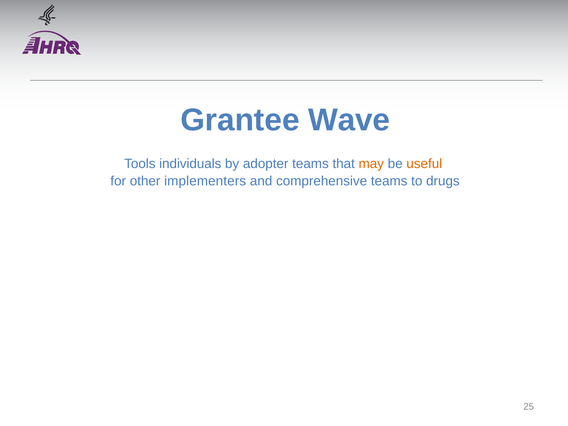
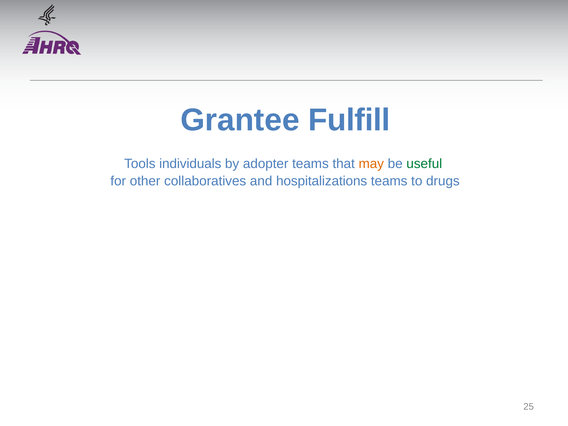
Wave: Wave -> Fulfill (349, 120)
useful colour: orange -> green (424, 164)
implementers: implementers -> collaboratives (205, 181)
comprehensive: comprehensive -> hospitalizations (322, 181)
